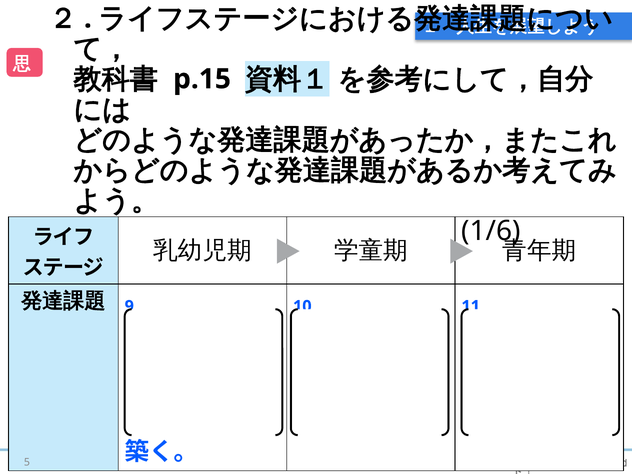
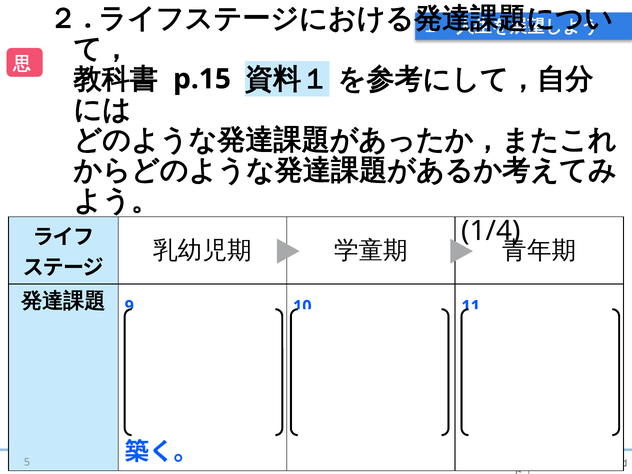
1/6: 1/6 -> 1/4 (491, 231)
